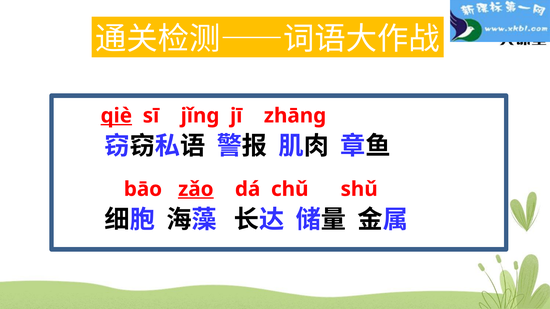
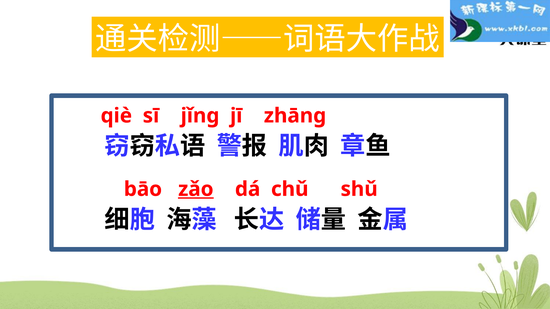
qiè underline: present -> none (116, 116)
